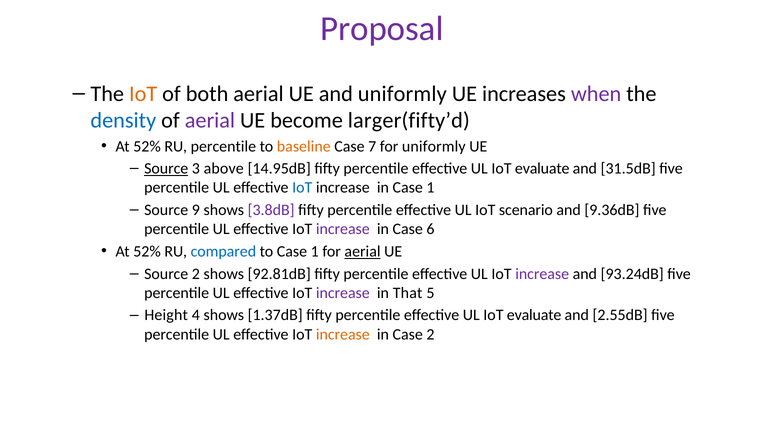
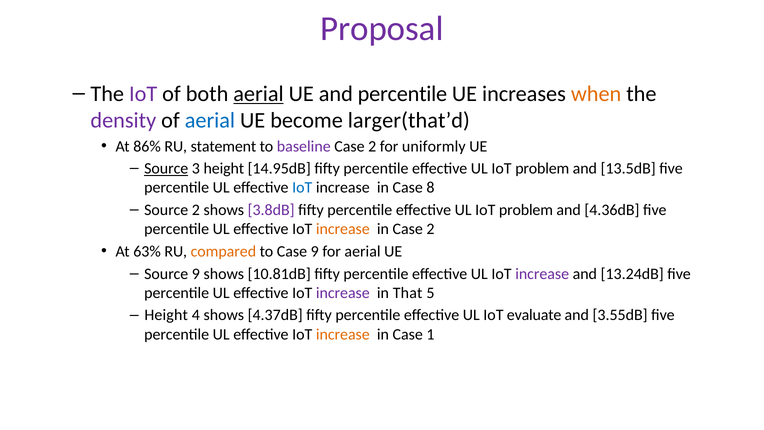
IoT colour: orange -> purple (143, 94)
aerial underline: none -> present (258, 94)
and uniformly: uniformly -> percentile (402, 94)
when colour: purple -> orange (596, 94)
density colour: blue -> purple (123, 121)
aerial colour: purple -> blue (210, 121)
larger(fifty’d: larger(fifty’d -> larger(that’d (409, 121)
52%: 52% -> 86% (147, 146)
RU percentile: percentile -> statement (223, 146)
baseline colour: orange -> purple (304, 146)
7: 7 -> 2 (372, 146)
3 above: above -> height (224, 169)
evaluate: evaluate -> problem (542, 169)
31.5dB: 31.5dB -> 13.5dB (628, 169)
in Case 1: 1 -> 8 (430, 188)
Source 9: 9 -> 2 (196, 210)
scenario: scenario -> problem (526, 210)
9.36dB: 9.36dB -> 4.36dB (612, 210)
increase colour: purple -> orange (343, 229)
in Case 6: 6 -> 2 (430, 229)
52%: 52% -> 63% (147, 251)
compared colour: blue -> orange (223, 251)
to Case 1: 1 -> 9 (315, 251)
aerial underline: present -> none (363, 251)
Source 2: 2 -> 9 (196, 274)
92.81dB: 92.81dB -> 10.81dB (279, 274)
93.24dB: 93.24dB -> 13.24dB (632, 274)
1.37dB: 1.37dB -> 4.37dB (275, 315)
2.55dB: 2.55dB -> 3.55dB (620, 315)
Case 2: 2 -> 1 (430, 334)
